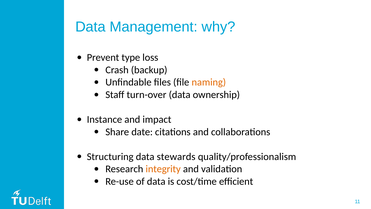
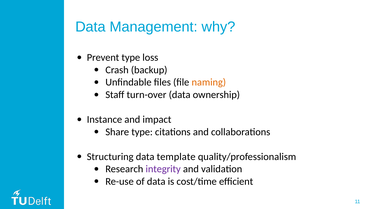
Share date: date -> type (142, 132)
stewards: stewards -> template (176, 156)
integrity colour: orange -> purple (163, 169)
